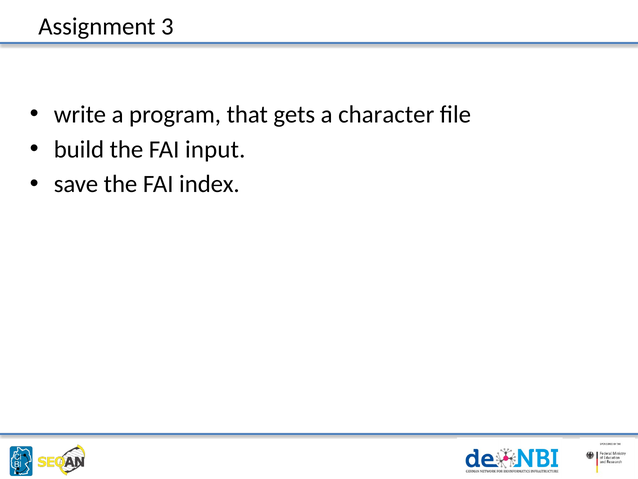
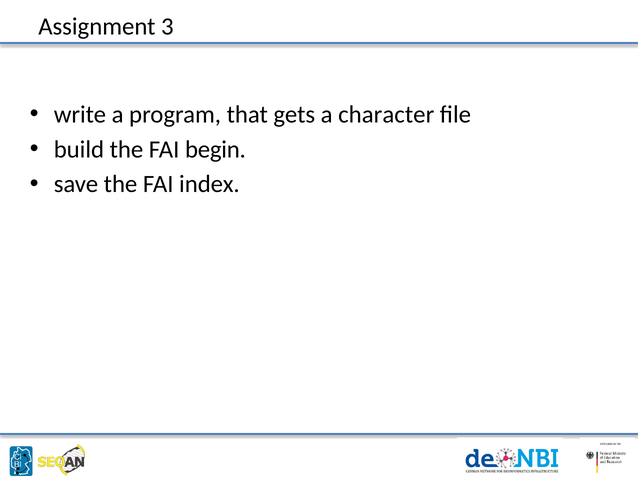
input: input -> begin (215, 149)
